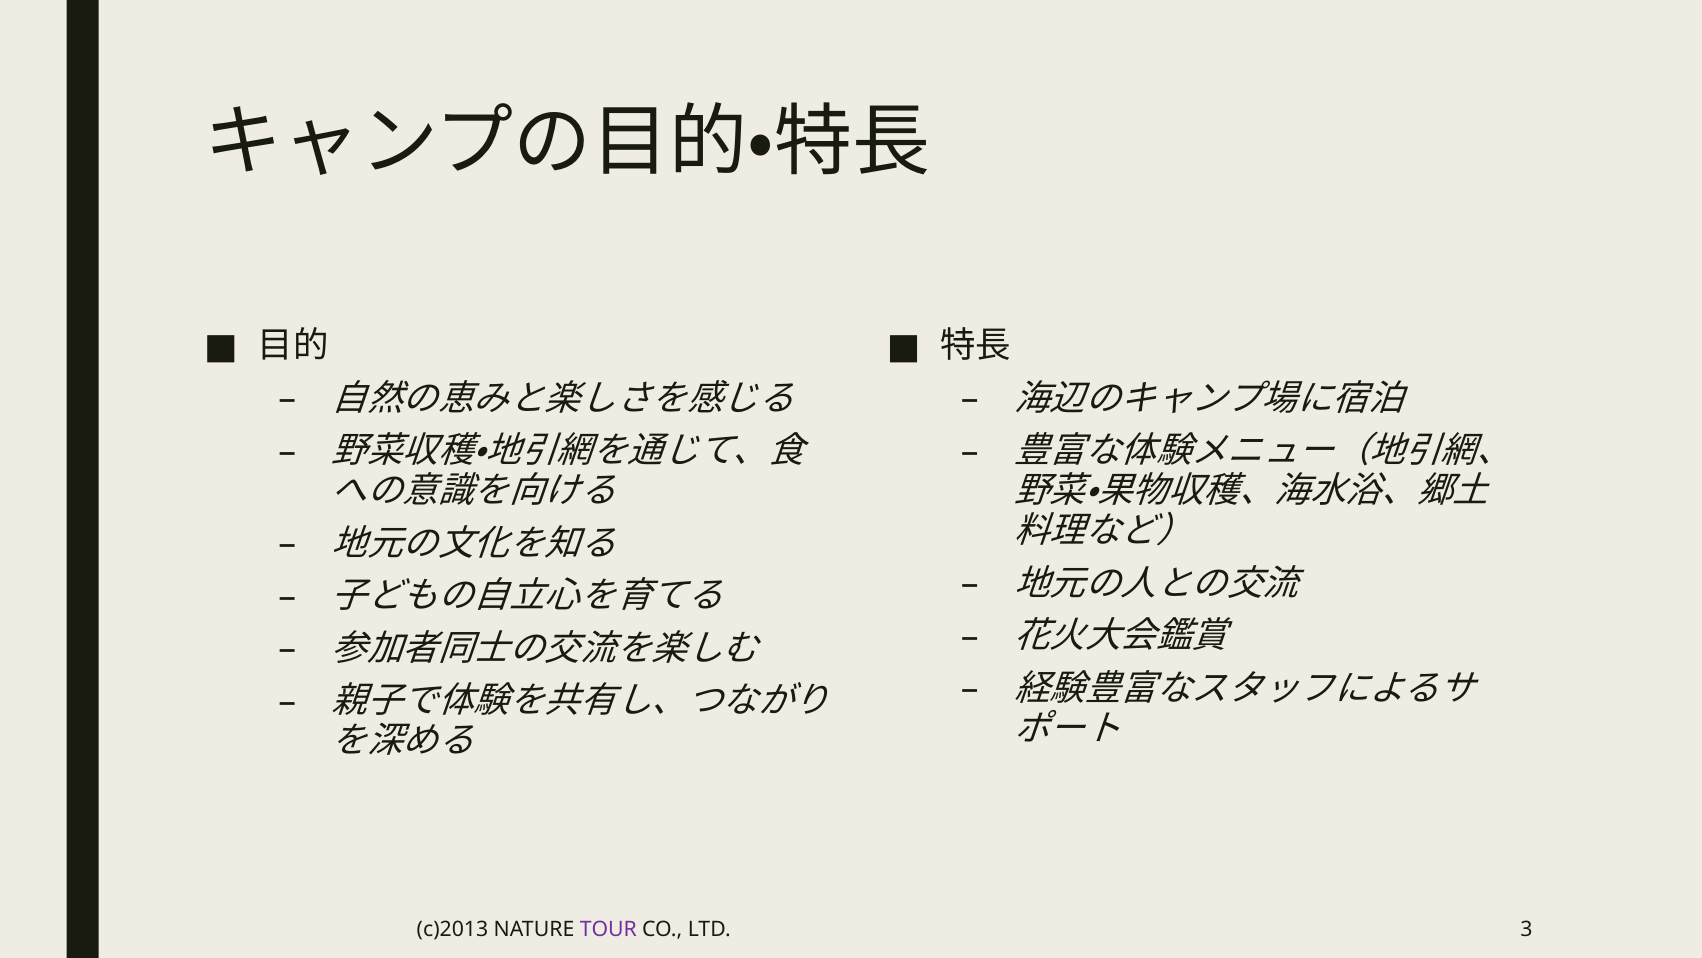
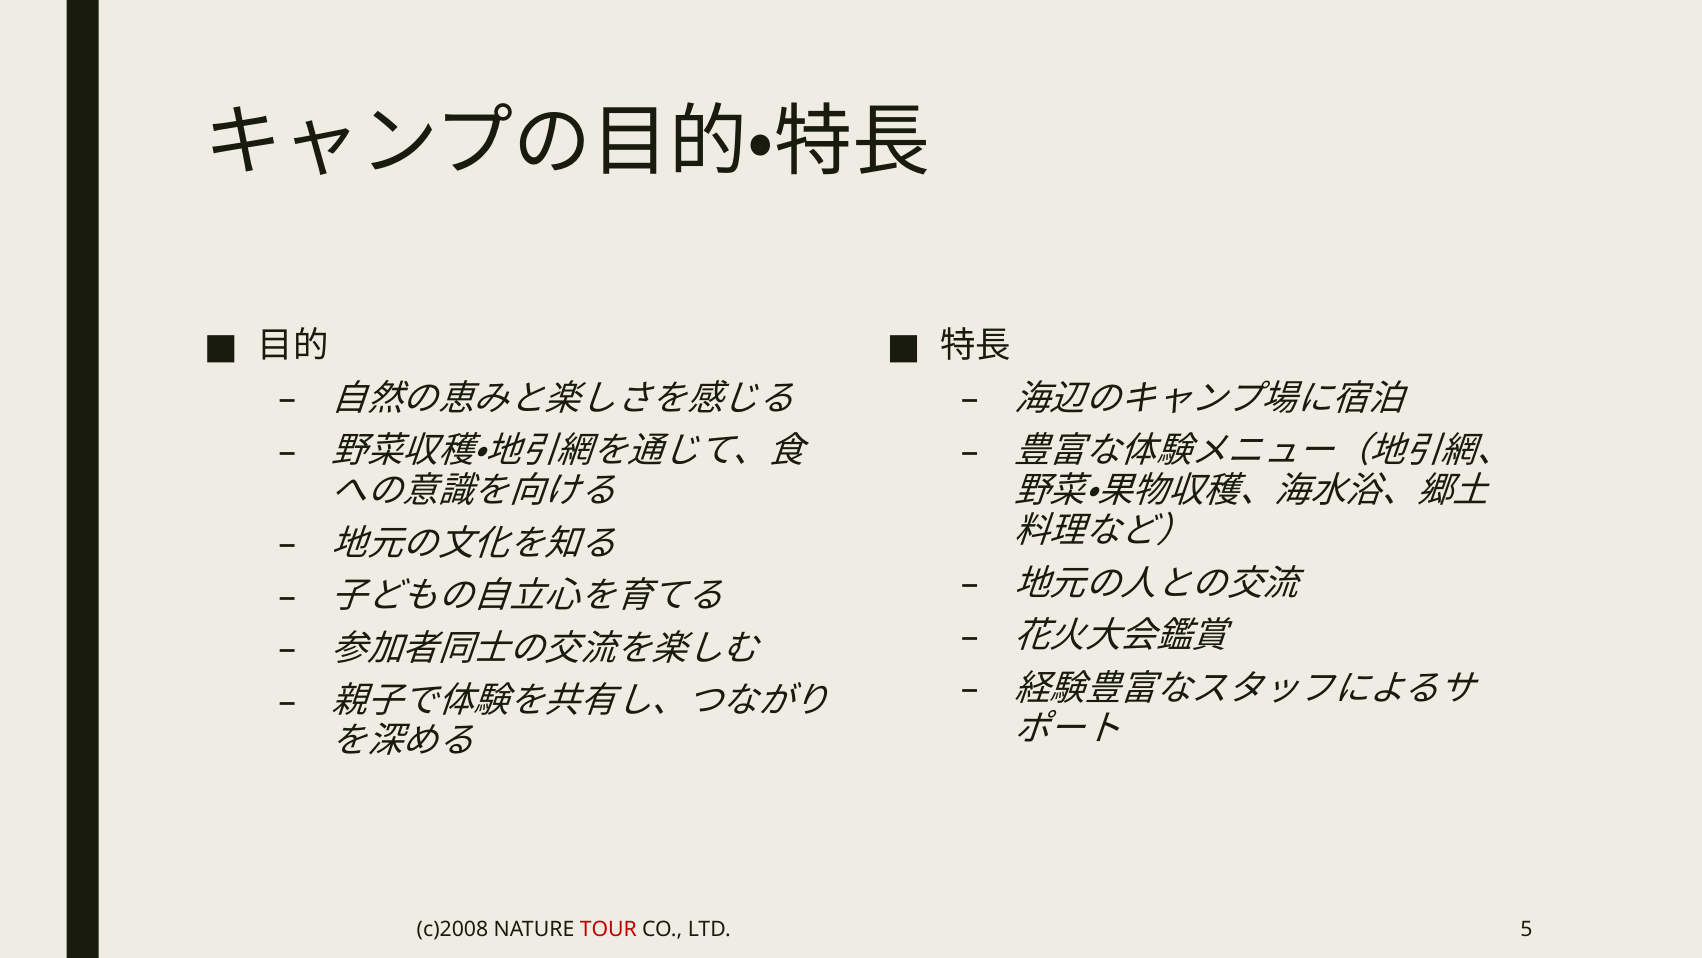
c)2013: c)2013 -> c)2008 (452, 929)
TOUR colour: purple -> red (608, 929)
3: 3 -> 5 (1526, 929)
